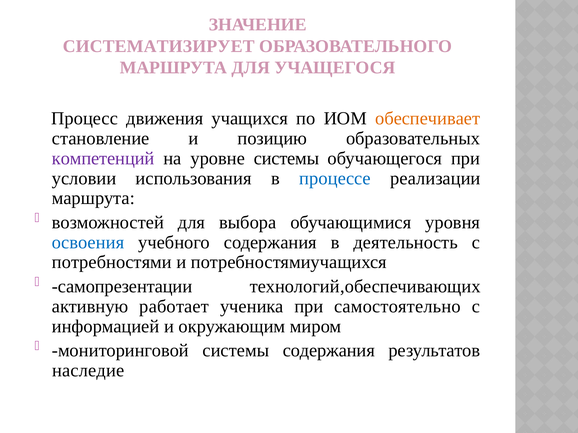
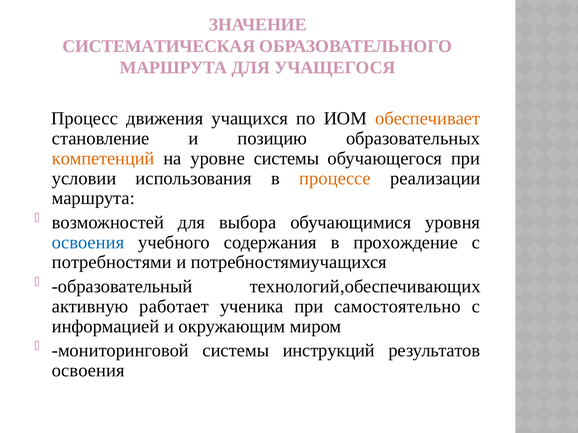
СИСТЕМАТИЗИРУЕТ: СИСТЕМАТИЗИРУЕТ -> СИСТЕМАТИЧЕСКАЯ (159, 46)
компетенций colour: purple -> orange (103, 159)
процессе colour: blue -> orange (335, 178)
деятельность: деятельность -> прохождение (406, 243)
самопрезентации: самопрезентации -> образовательный (122, 287)
системы содержания: содержания -> инструкций (329, 351)
наследие: наследие -> освоения (88, 371)
